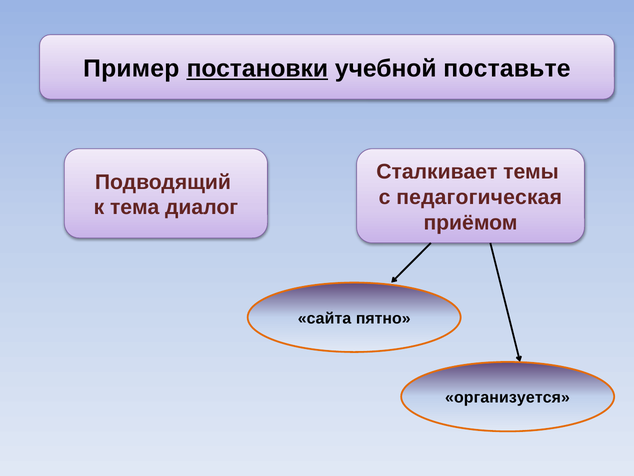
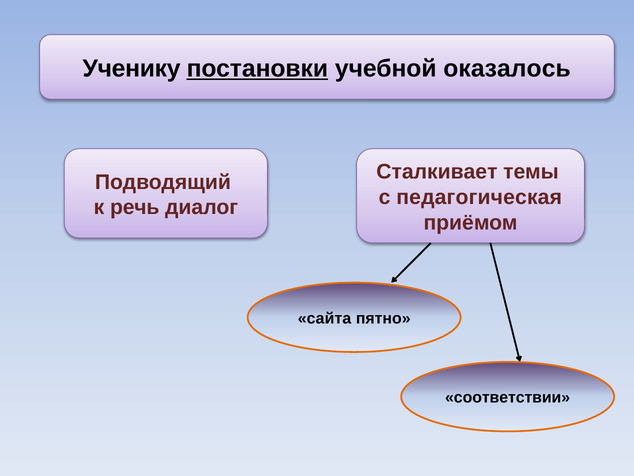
Пример: Пример -> Ученику (132, 69)
поставьте: поставьте -> оказалось (507, 69)
тема: тема -> речь (135, 207)
организуется: организуется -> соответствии (508, 397)
